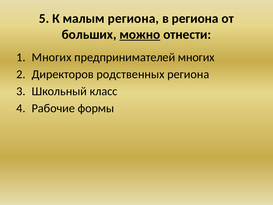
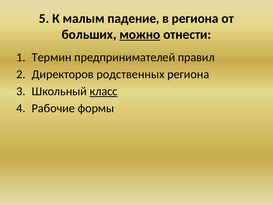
малым региона: региона -> падение (133, 18)
Многих: Многих -> Термин (52, 57)
предпринимателей многих: многих -> правил (196, 57)
класс underline: none -> present (104, 91)
